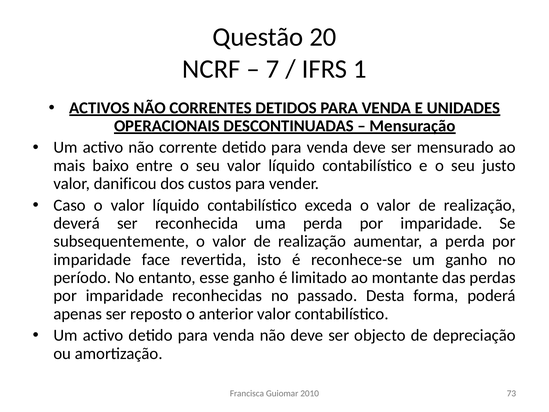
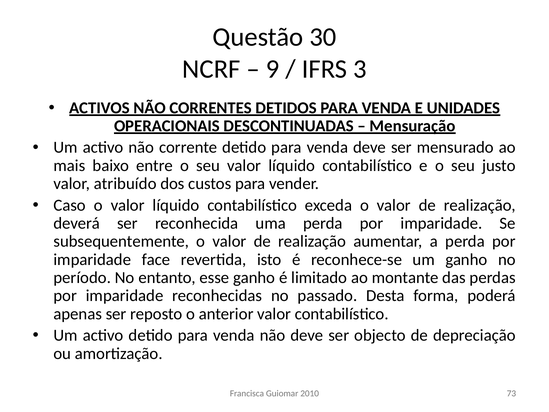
20: 20 -> 30 (323, 37)
7: 7 -> 9 (273, 69)
1: 1 -> 3 (360, 69)
danificou: danificou -> atribuído (125, 184)
